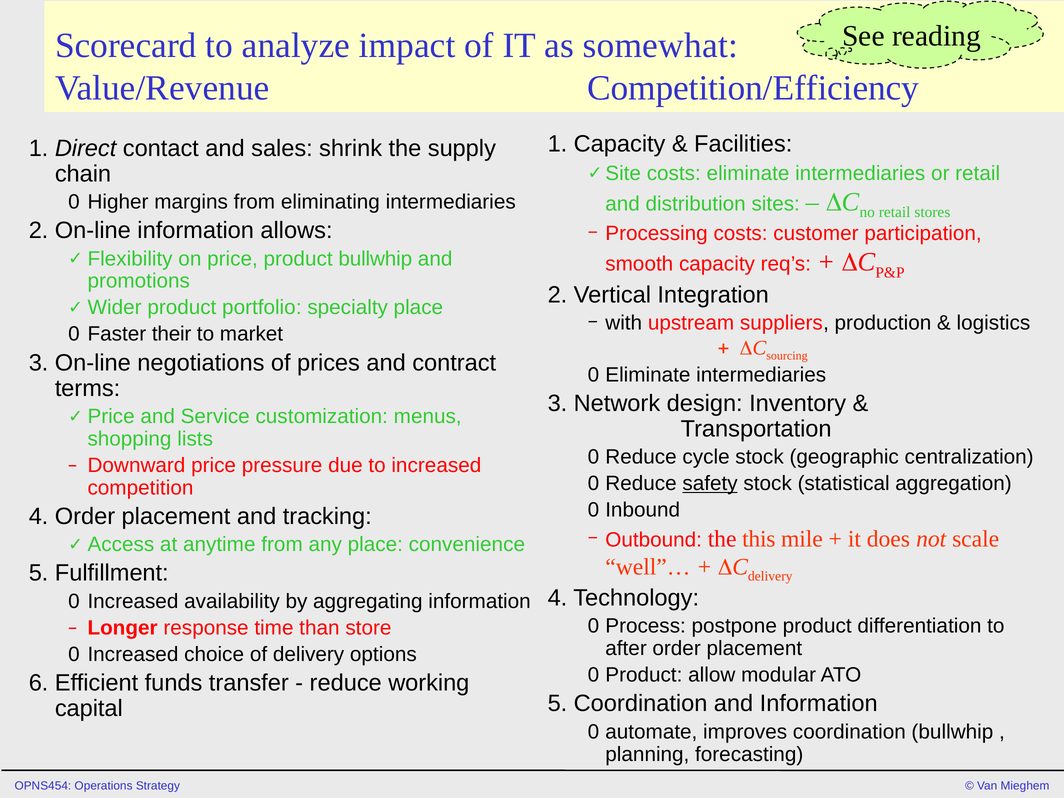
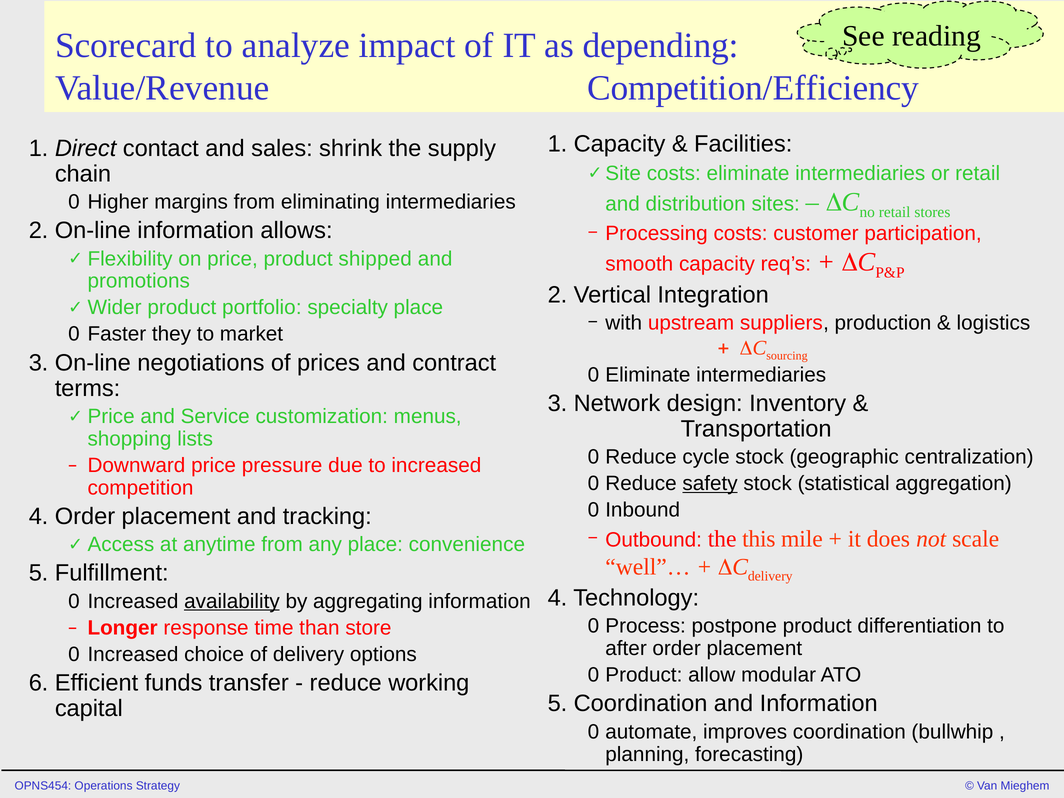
somewhat: somewhat -> depending (661, 45)
product bullwhip: bullwhip -> shipped (375, 259)
their: their -> they (172, 334)
availability underline: none -> present (232, 601)
